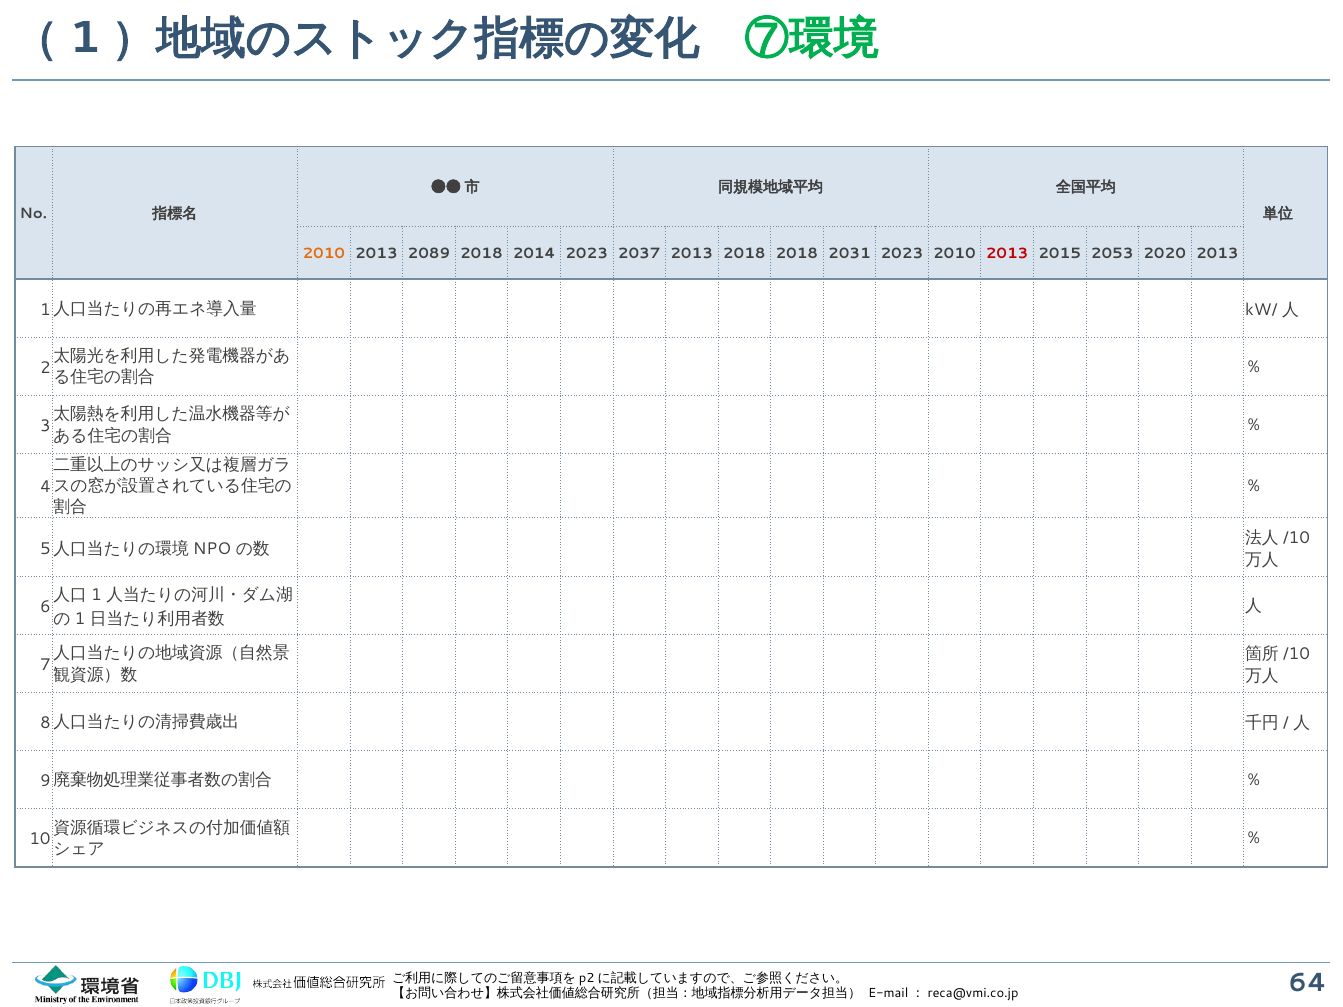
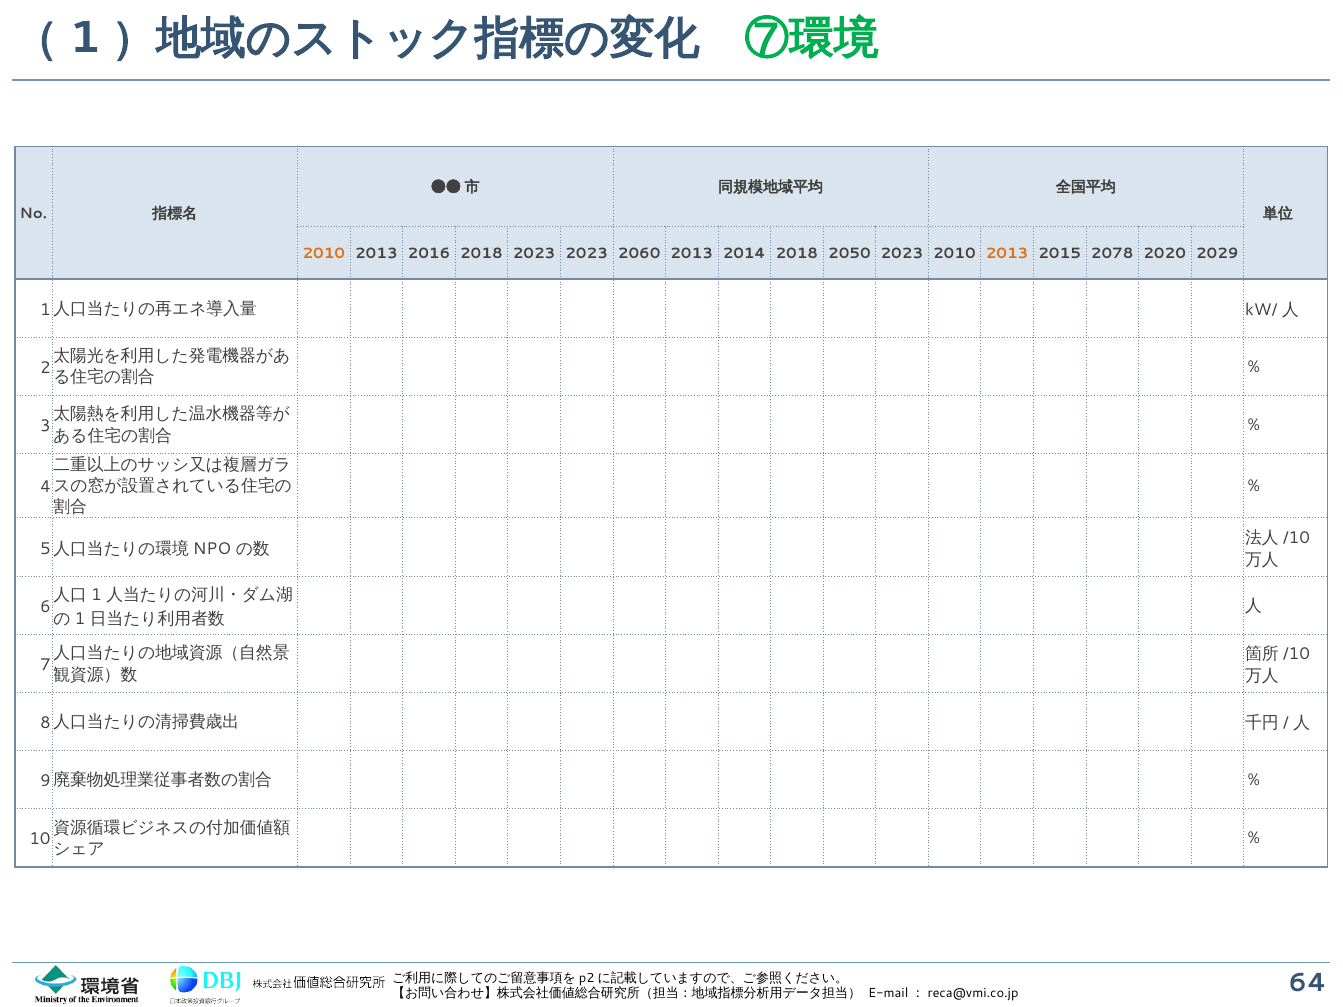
2089: 2089 -> 2016 (429, 254)
2018 2014: 2014 -> 2023 (534, 254)
2037: 2037 -> 2060 (639, 254)
2013 2018: 2018 -> 2014 (744, 254)
2031: 2031 -> 2050 (849, 254)
2013 colour: red -> orange (1007, 254)
2053: 2053 -> 2078 (1112, 254)
2020 2013: 2013 -> 2029 (1217, 254)
